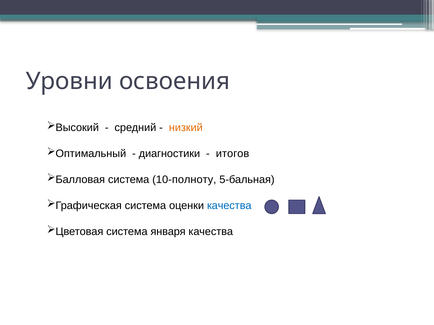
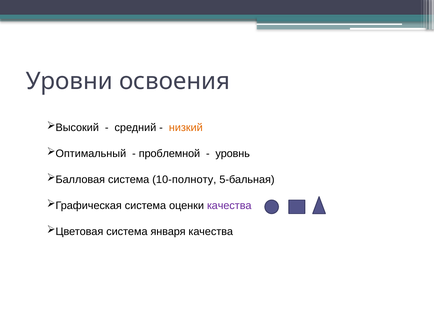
диагностики: диагностики -> проблемной (169, 154)
итогов: итогов -> уровнь (233, 154)
качества colour: blue -> purple (229, 206)
